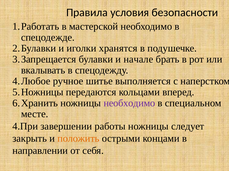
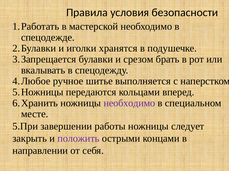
начале: начале -> срезом (138, 59)
4.При: 4.При -> 5.При (25, 127)
положить colour: orange -> purple (78, 139)
